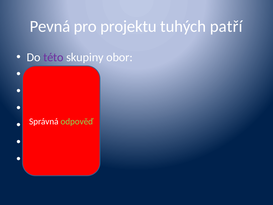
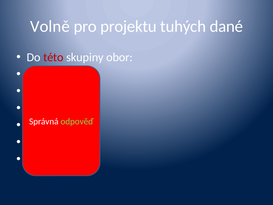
Pevná: Pevná -> Volně (50, 26)
patří: patří -> dané (226, 26)
této colour: purple -> red (53, 57)
